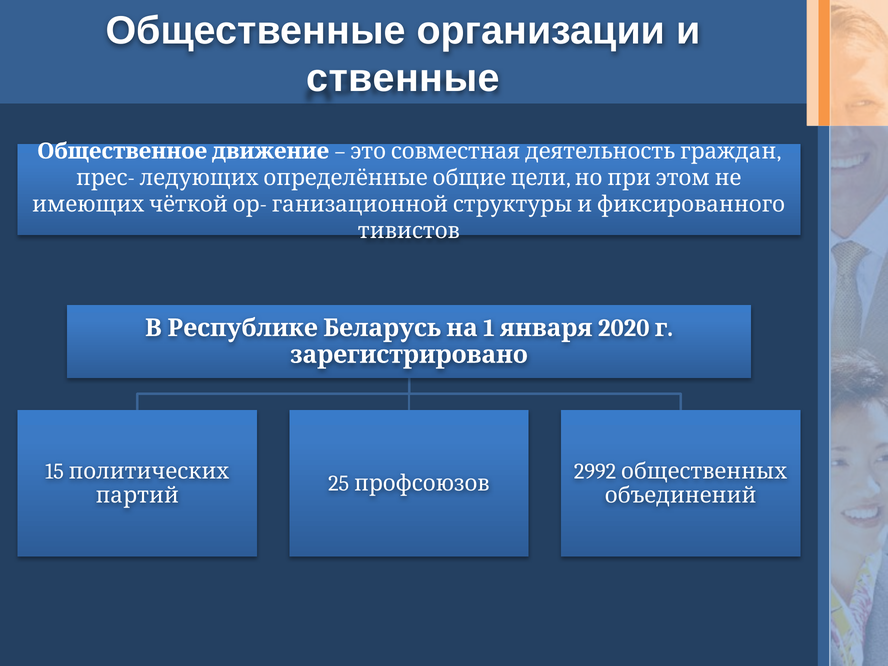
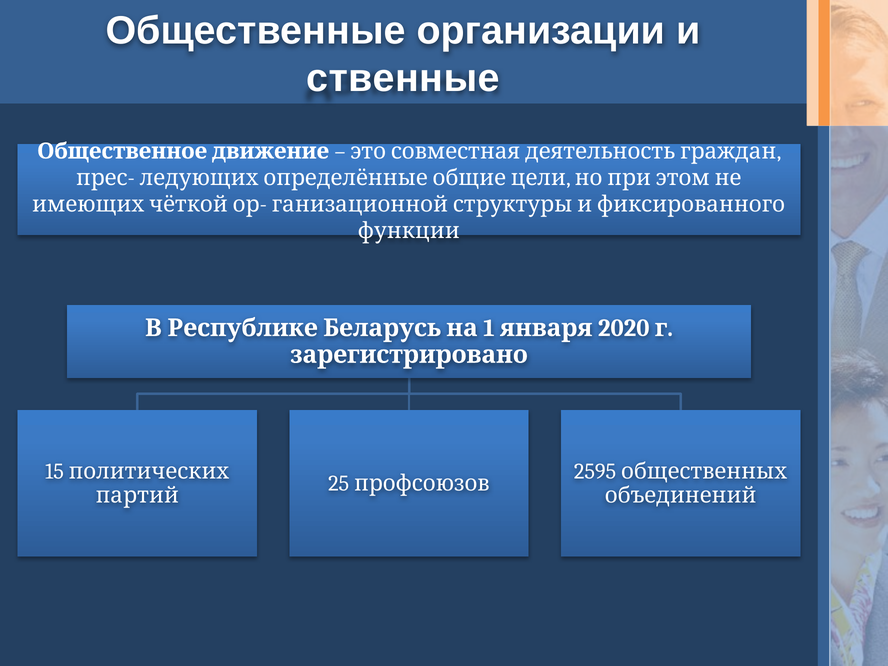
тивистов: тивистов -> функции (409, 231)
2992: 2992 -> 2595 (595, 471)
